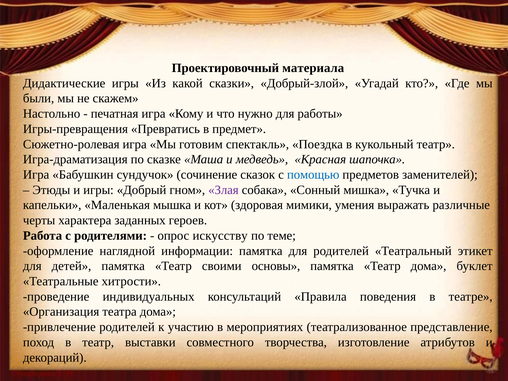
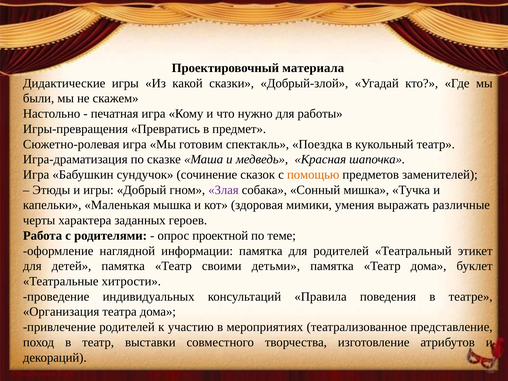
помощью colour: blue -> orange (313, 175)
искусству: искусству -> проектной (220, 236)
основы: основы -> детьми (276, 266)
